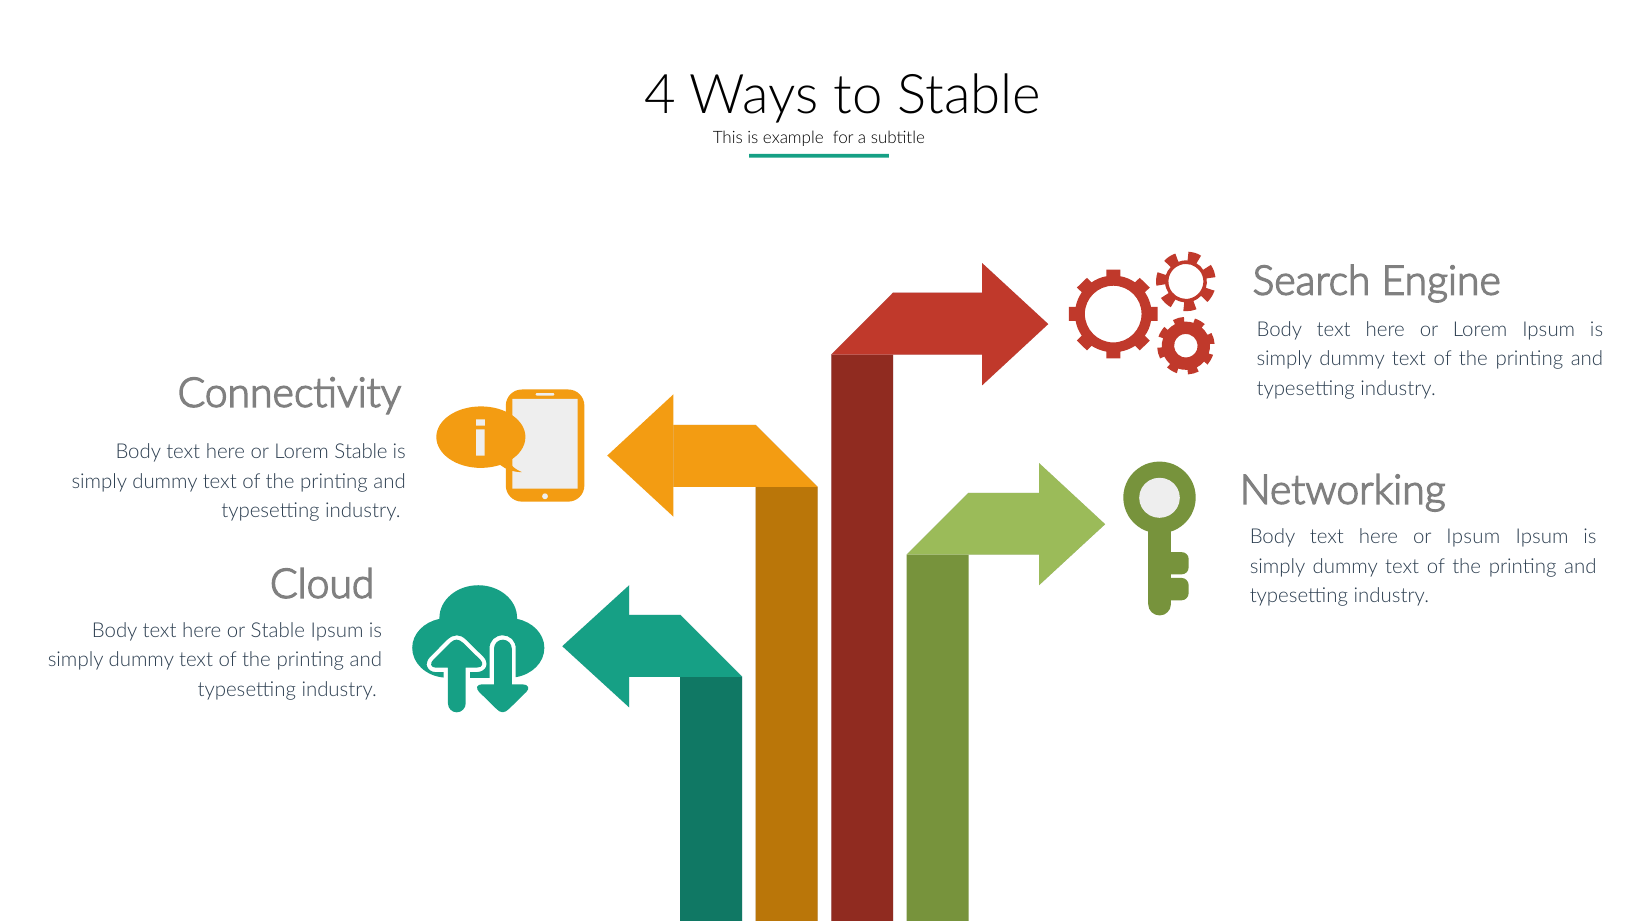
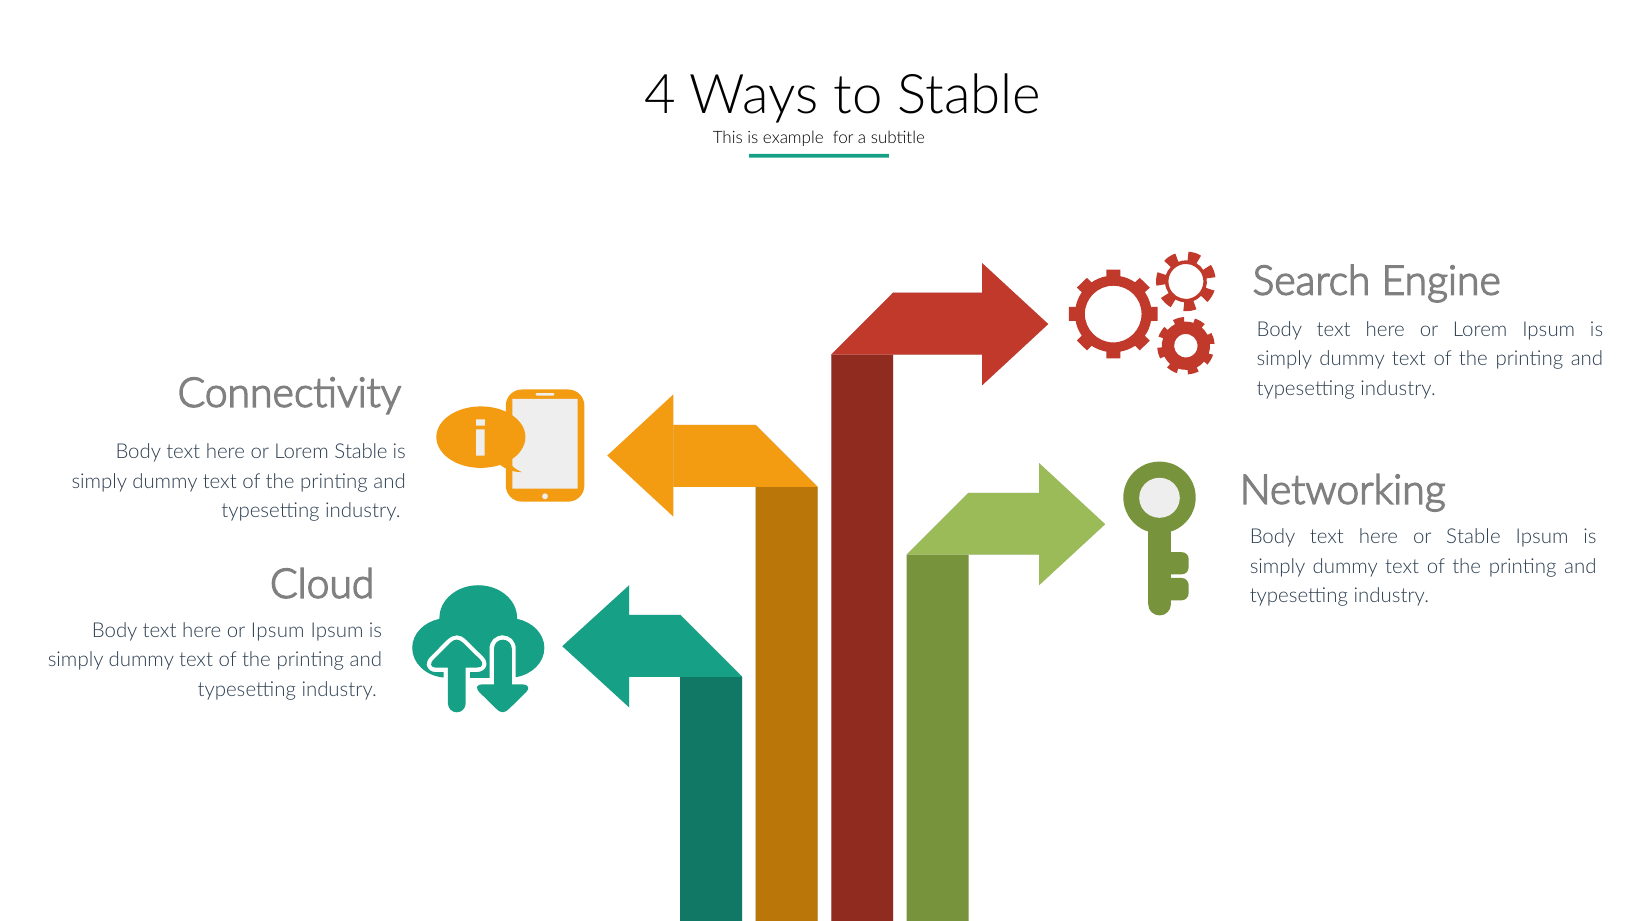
or Ipsum: Ipsum -> Stable (1473, 537)
or Stable: Stable -> Ipsum (278, 631)
